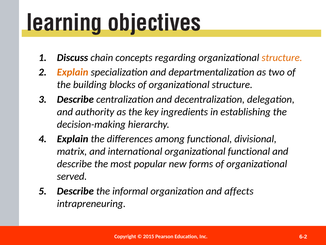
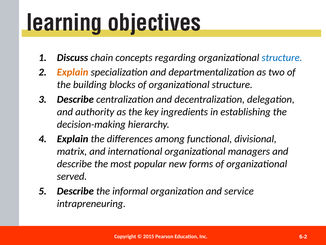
structure colour: orange -> blue (282, 58)
organizational functional: functional -> managers (249, 151)
affects: affects -> service (239, 191)
